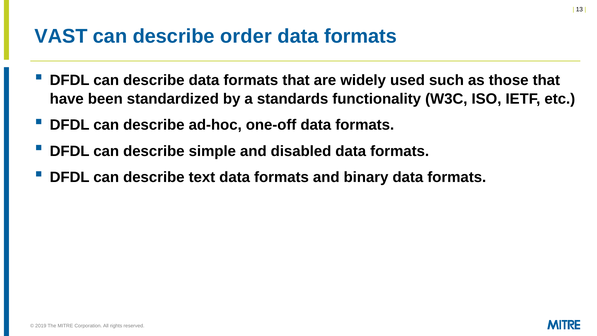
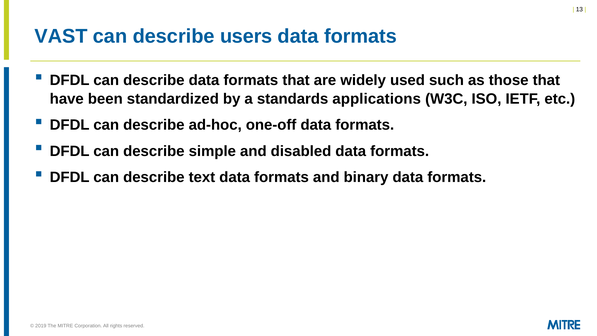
order: order -> users (246, 36)
functionality: functionality -> applications (377, 99)
